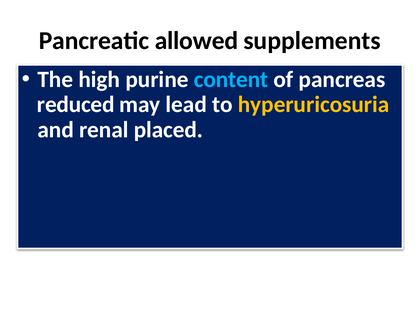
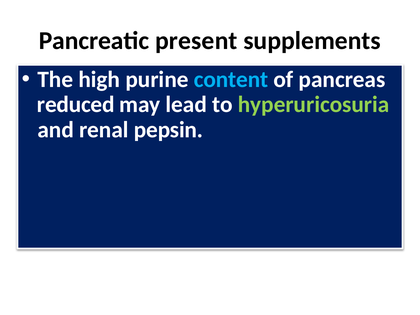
allowed: allowed -> present (196, 41)
hyperuricosuria colour: yellow -> light green (314, 105)
placed: placed -> pepsin (168, 130)
